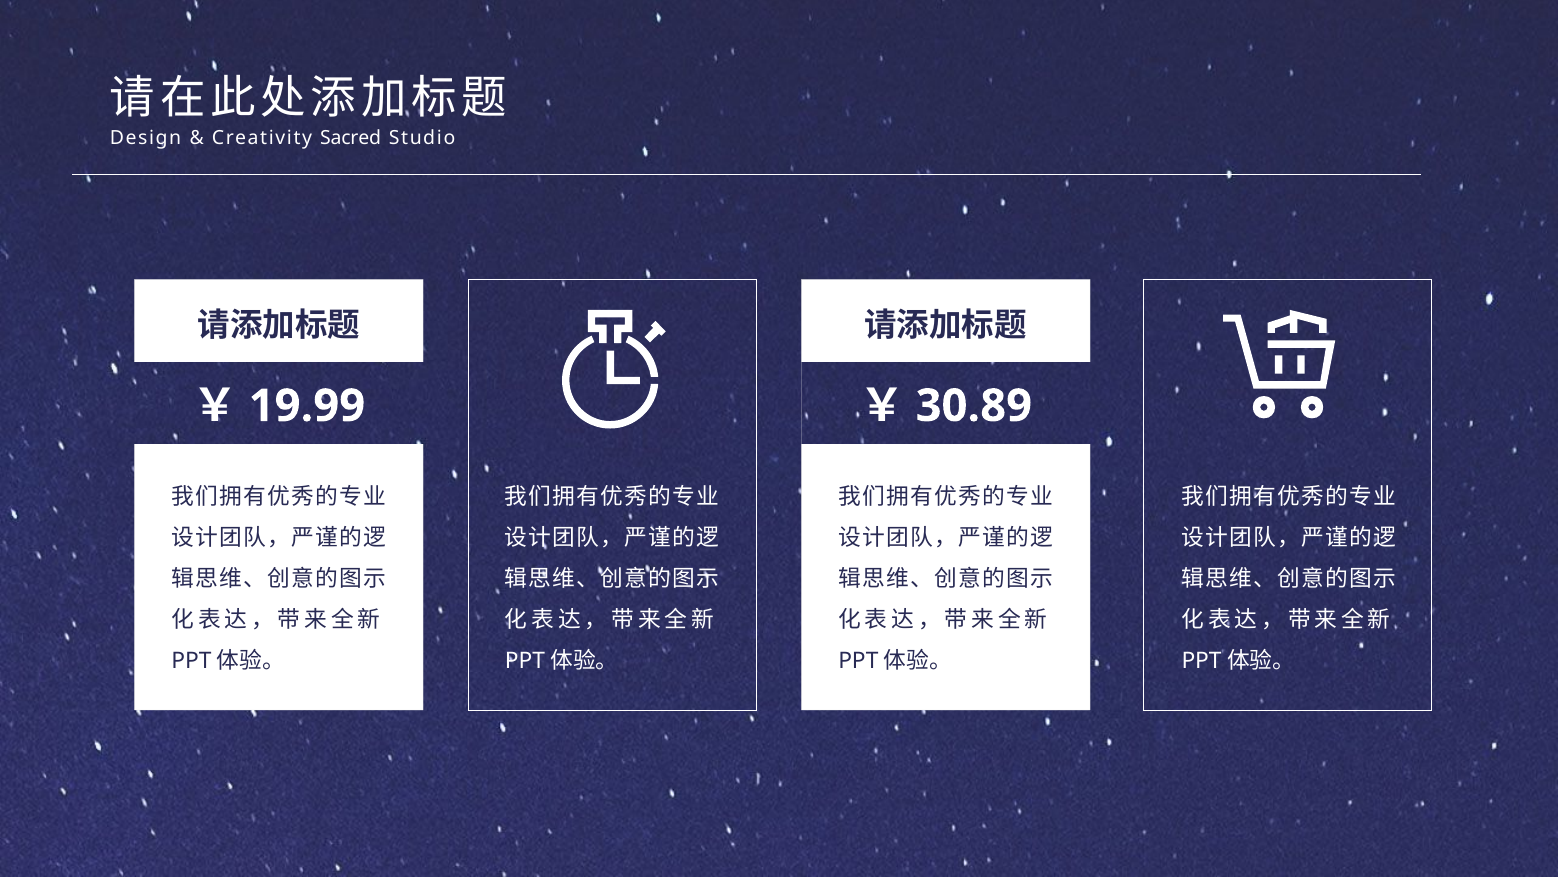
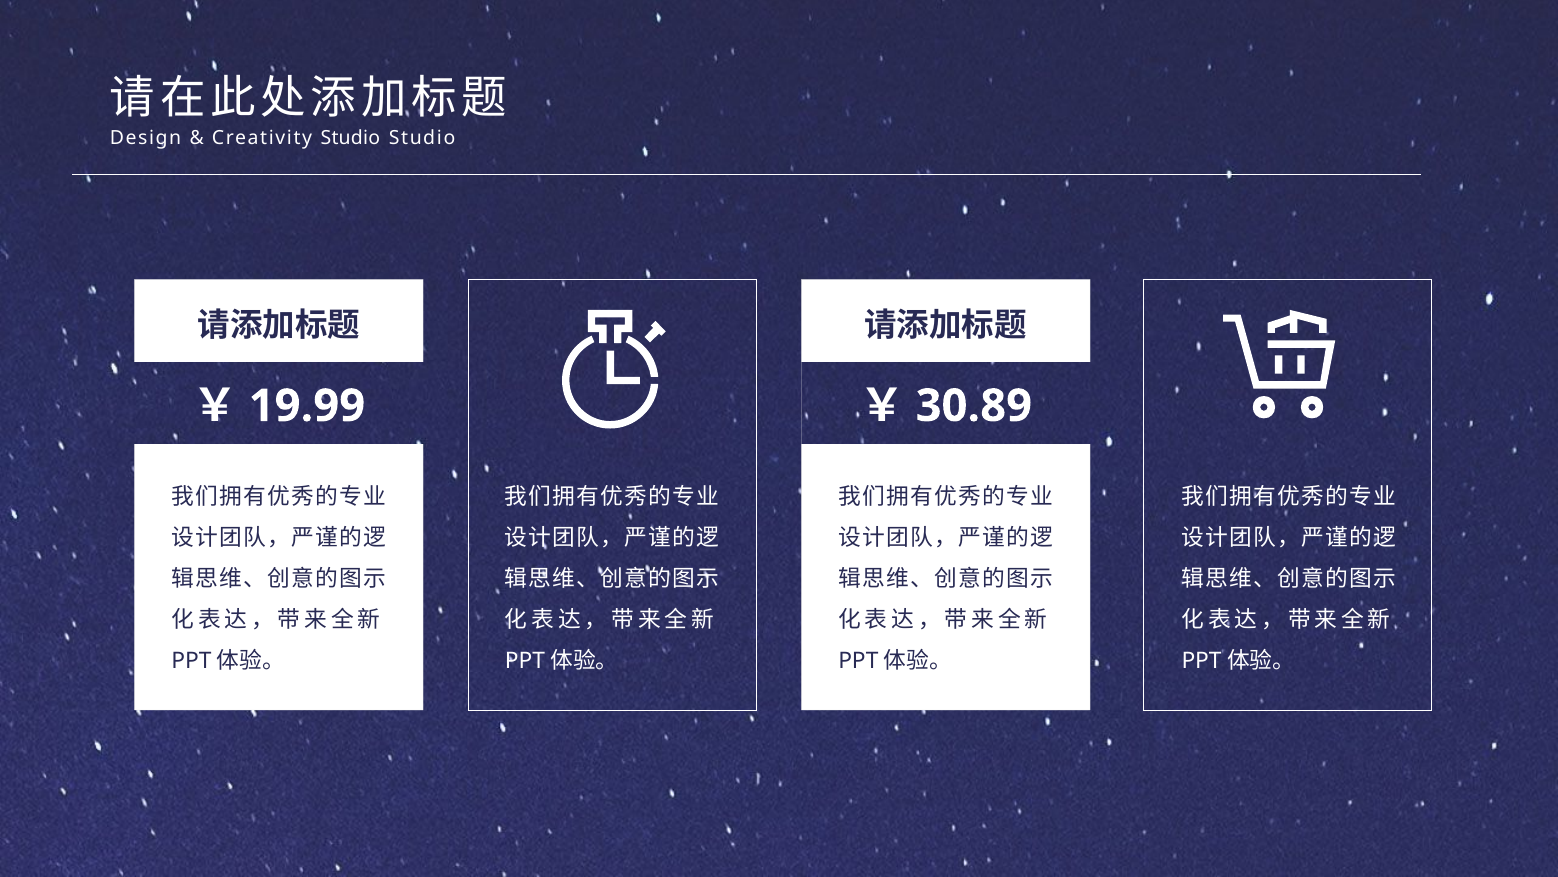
Creativity Sacred: Sacred -> Studio (350, 138)
